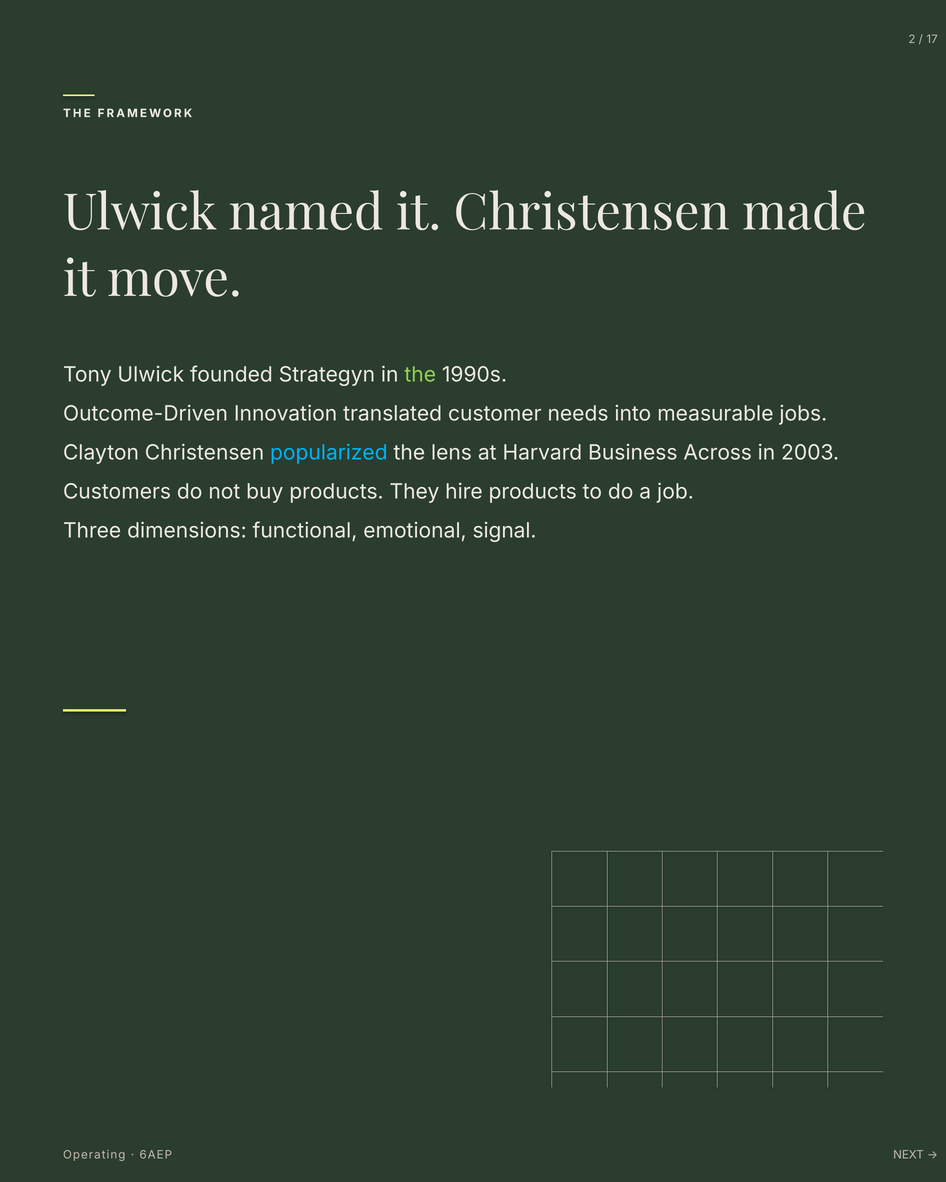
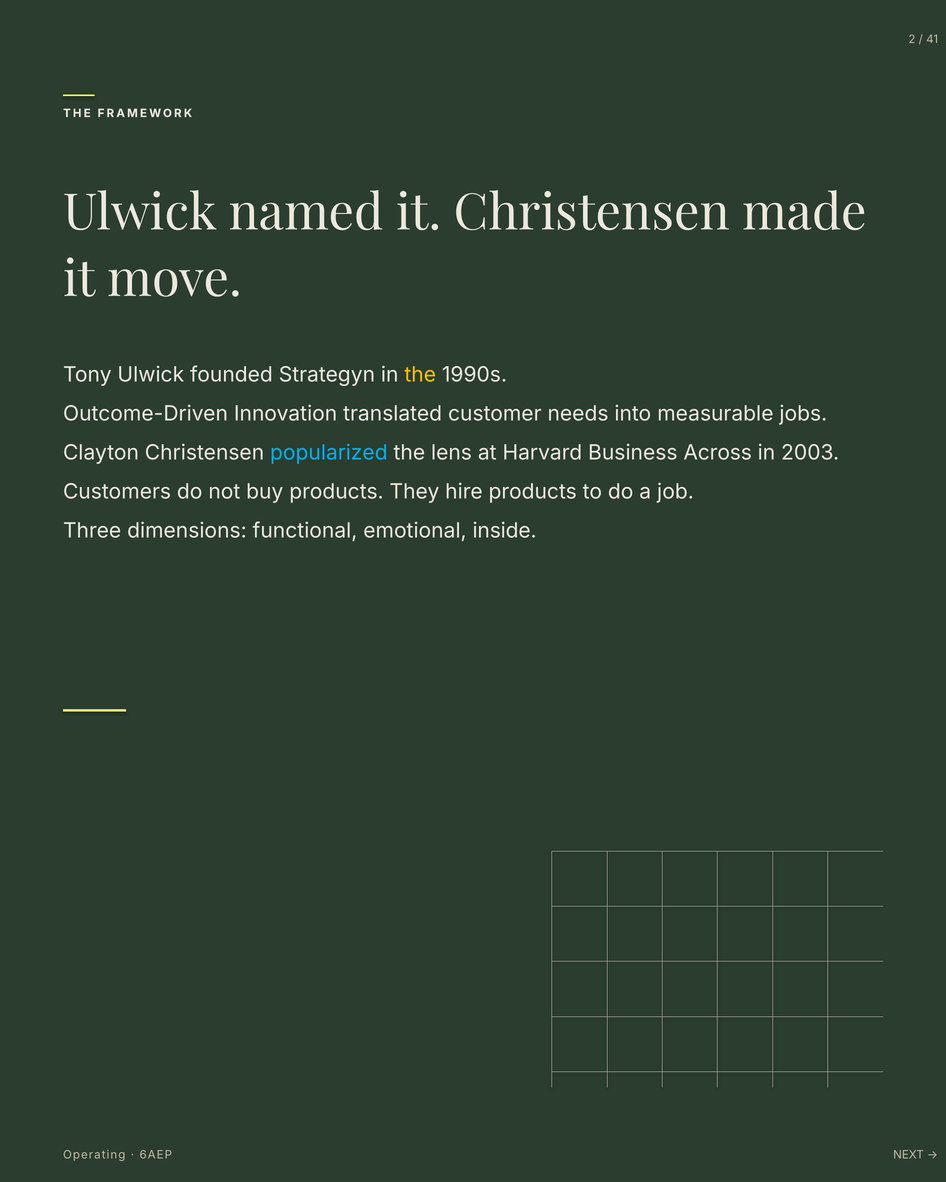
17: 17 -> 41 (932, 39)
the colour: light green -> yellow (420, 375)
signal: signal -> inside (505, 531)
